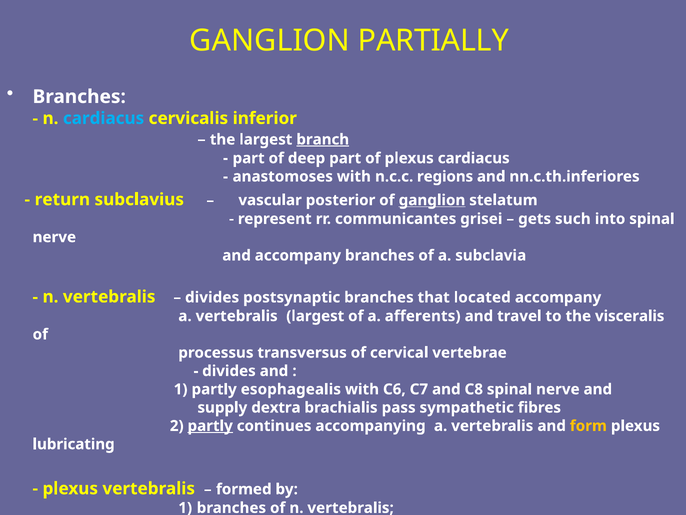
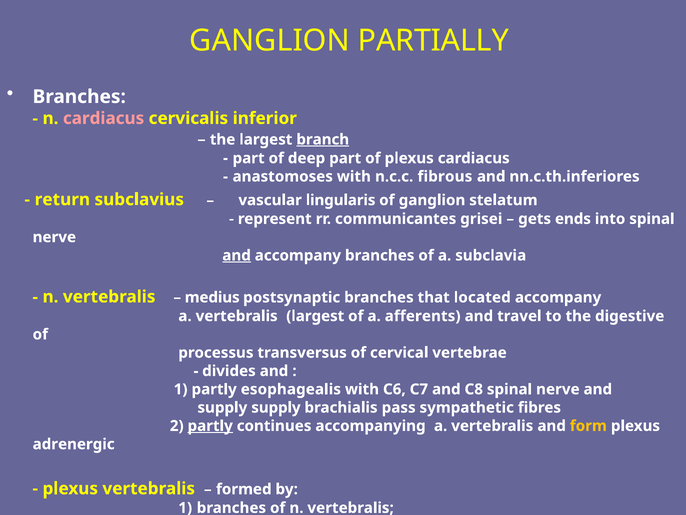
cardiacus colour: light blue -> pink (104, 118)
regions: regions -> fibrous (445, 176)
posterior: posterior -> lingularis (341, 200)
ganglion underline: present -> none (432, 200)
such: such -> ends (573, 219)
and underline: none -> present (237, 255)
divides: divides -> medius (212, 297)
visceralis: visceralis -> digestive (630, 316)
supply dextra: dextra -> supply (276, 407)
lubricating: lubricating -> adrenergic (74, 444)
